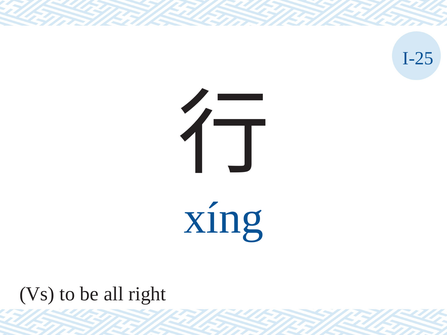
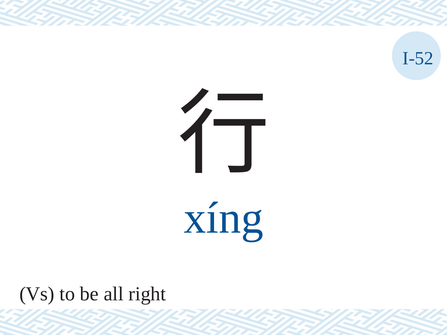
I-25: I-25 -> I-52 (418, 59)
